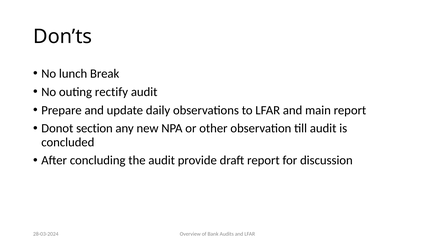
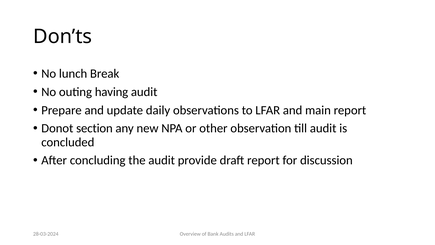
rectify: rectify -> having (112, 92)
